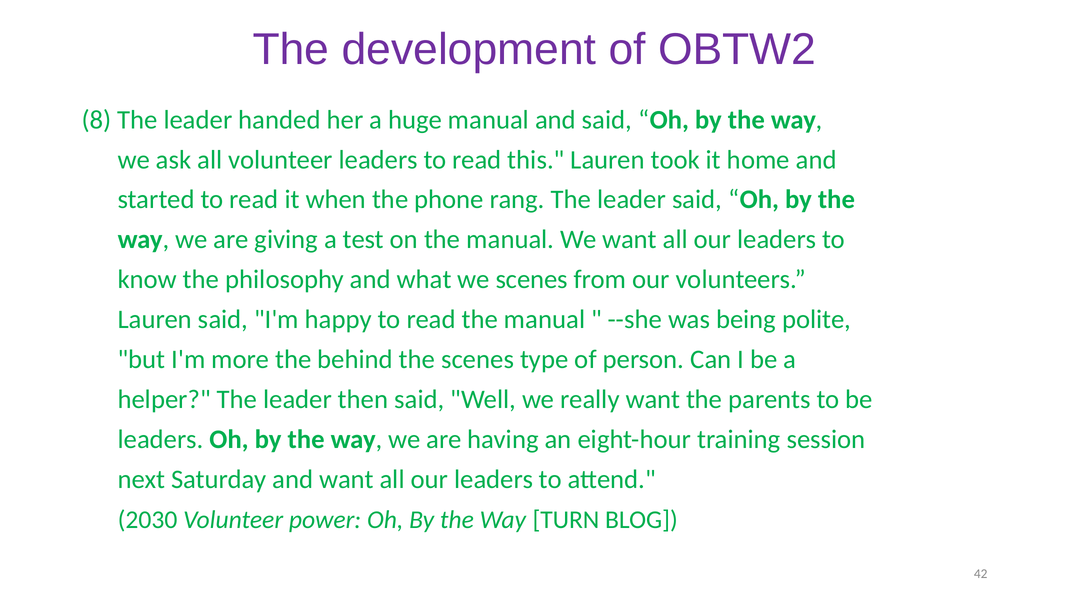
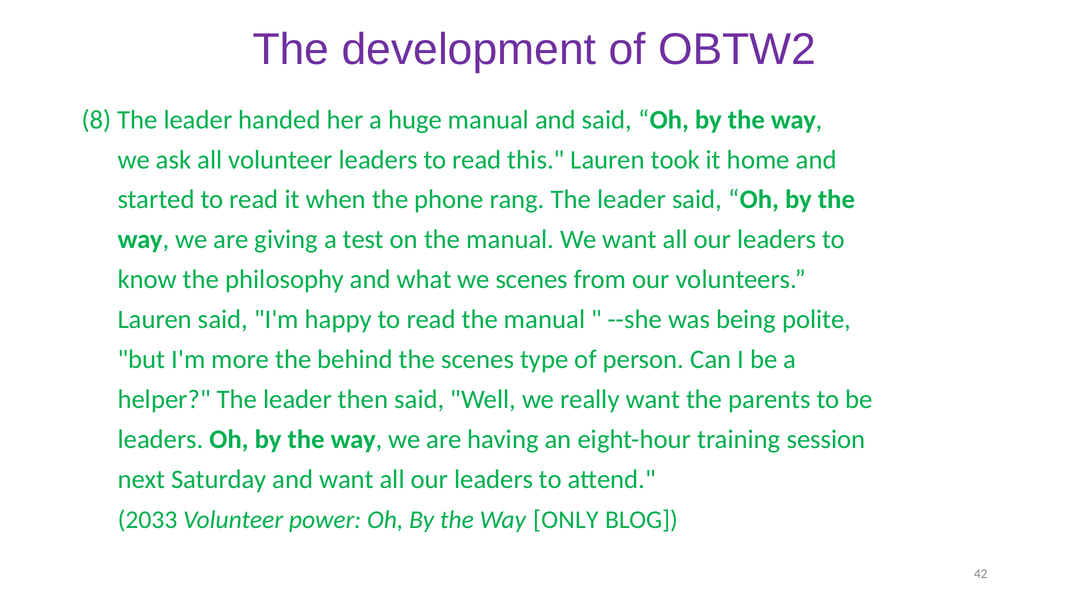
2030: 2030 -> 2033 (148, 520)
TURN: TURN -> ONLY (566, 520)
